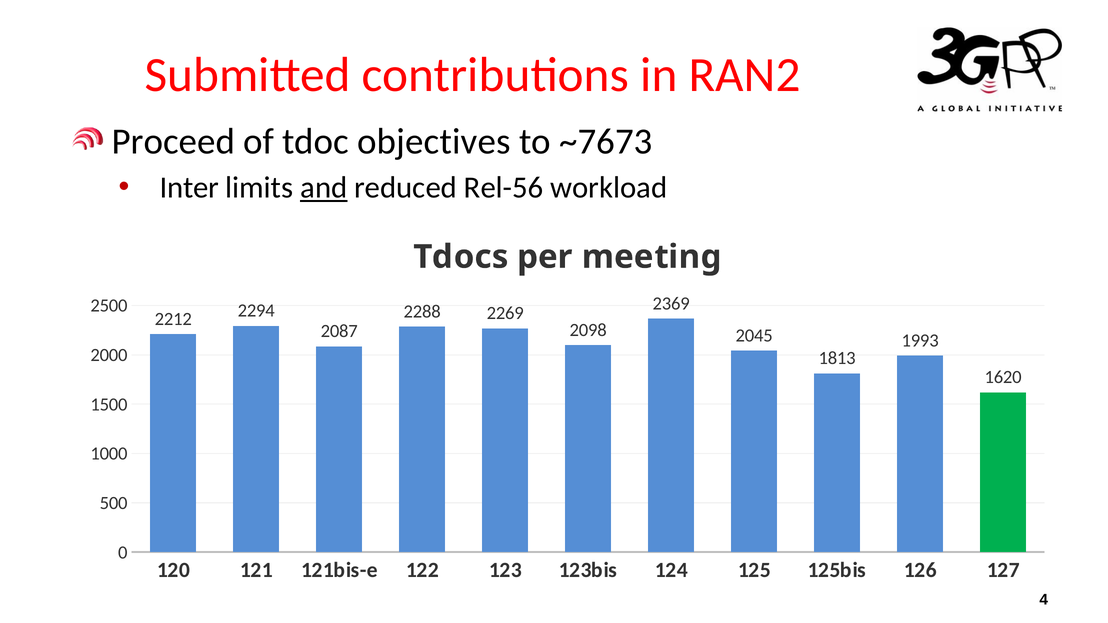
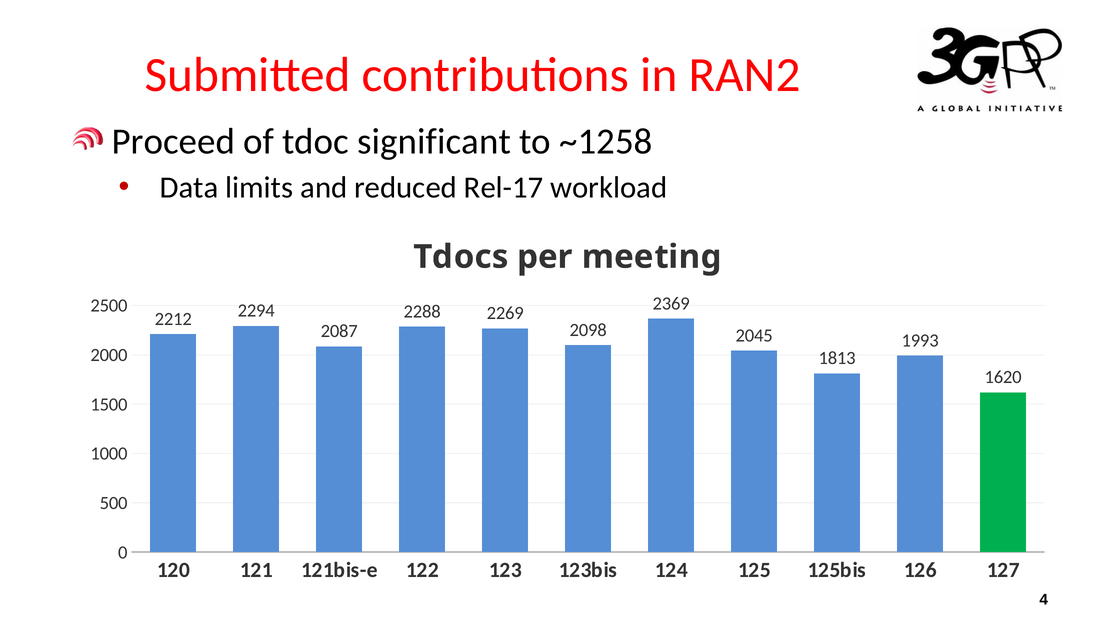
objectives: objectives -> significant (434, 141)
~7673: ~7673 -> ~1258 (606, 141)
Inter: Inter -> Data (189, 188)
and underline: present -> none (324, 188)
Rel-56: Rel-56 -> Rel-17 (504, 188)
